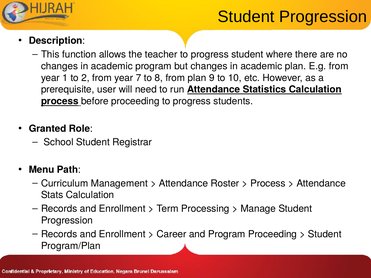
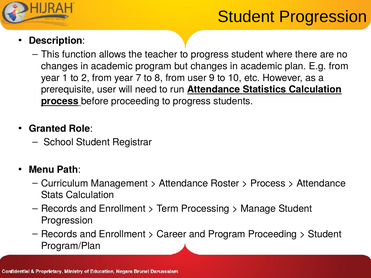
from plan: plan -> user (197, 78)
